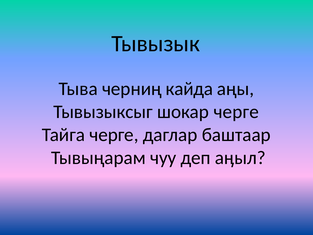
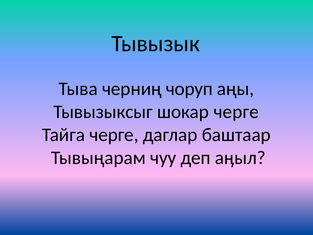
кайда: кайда -> чоруп (189, 89)
